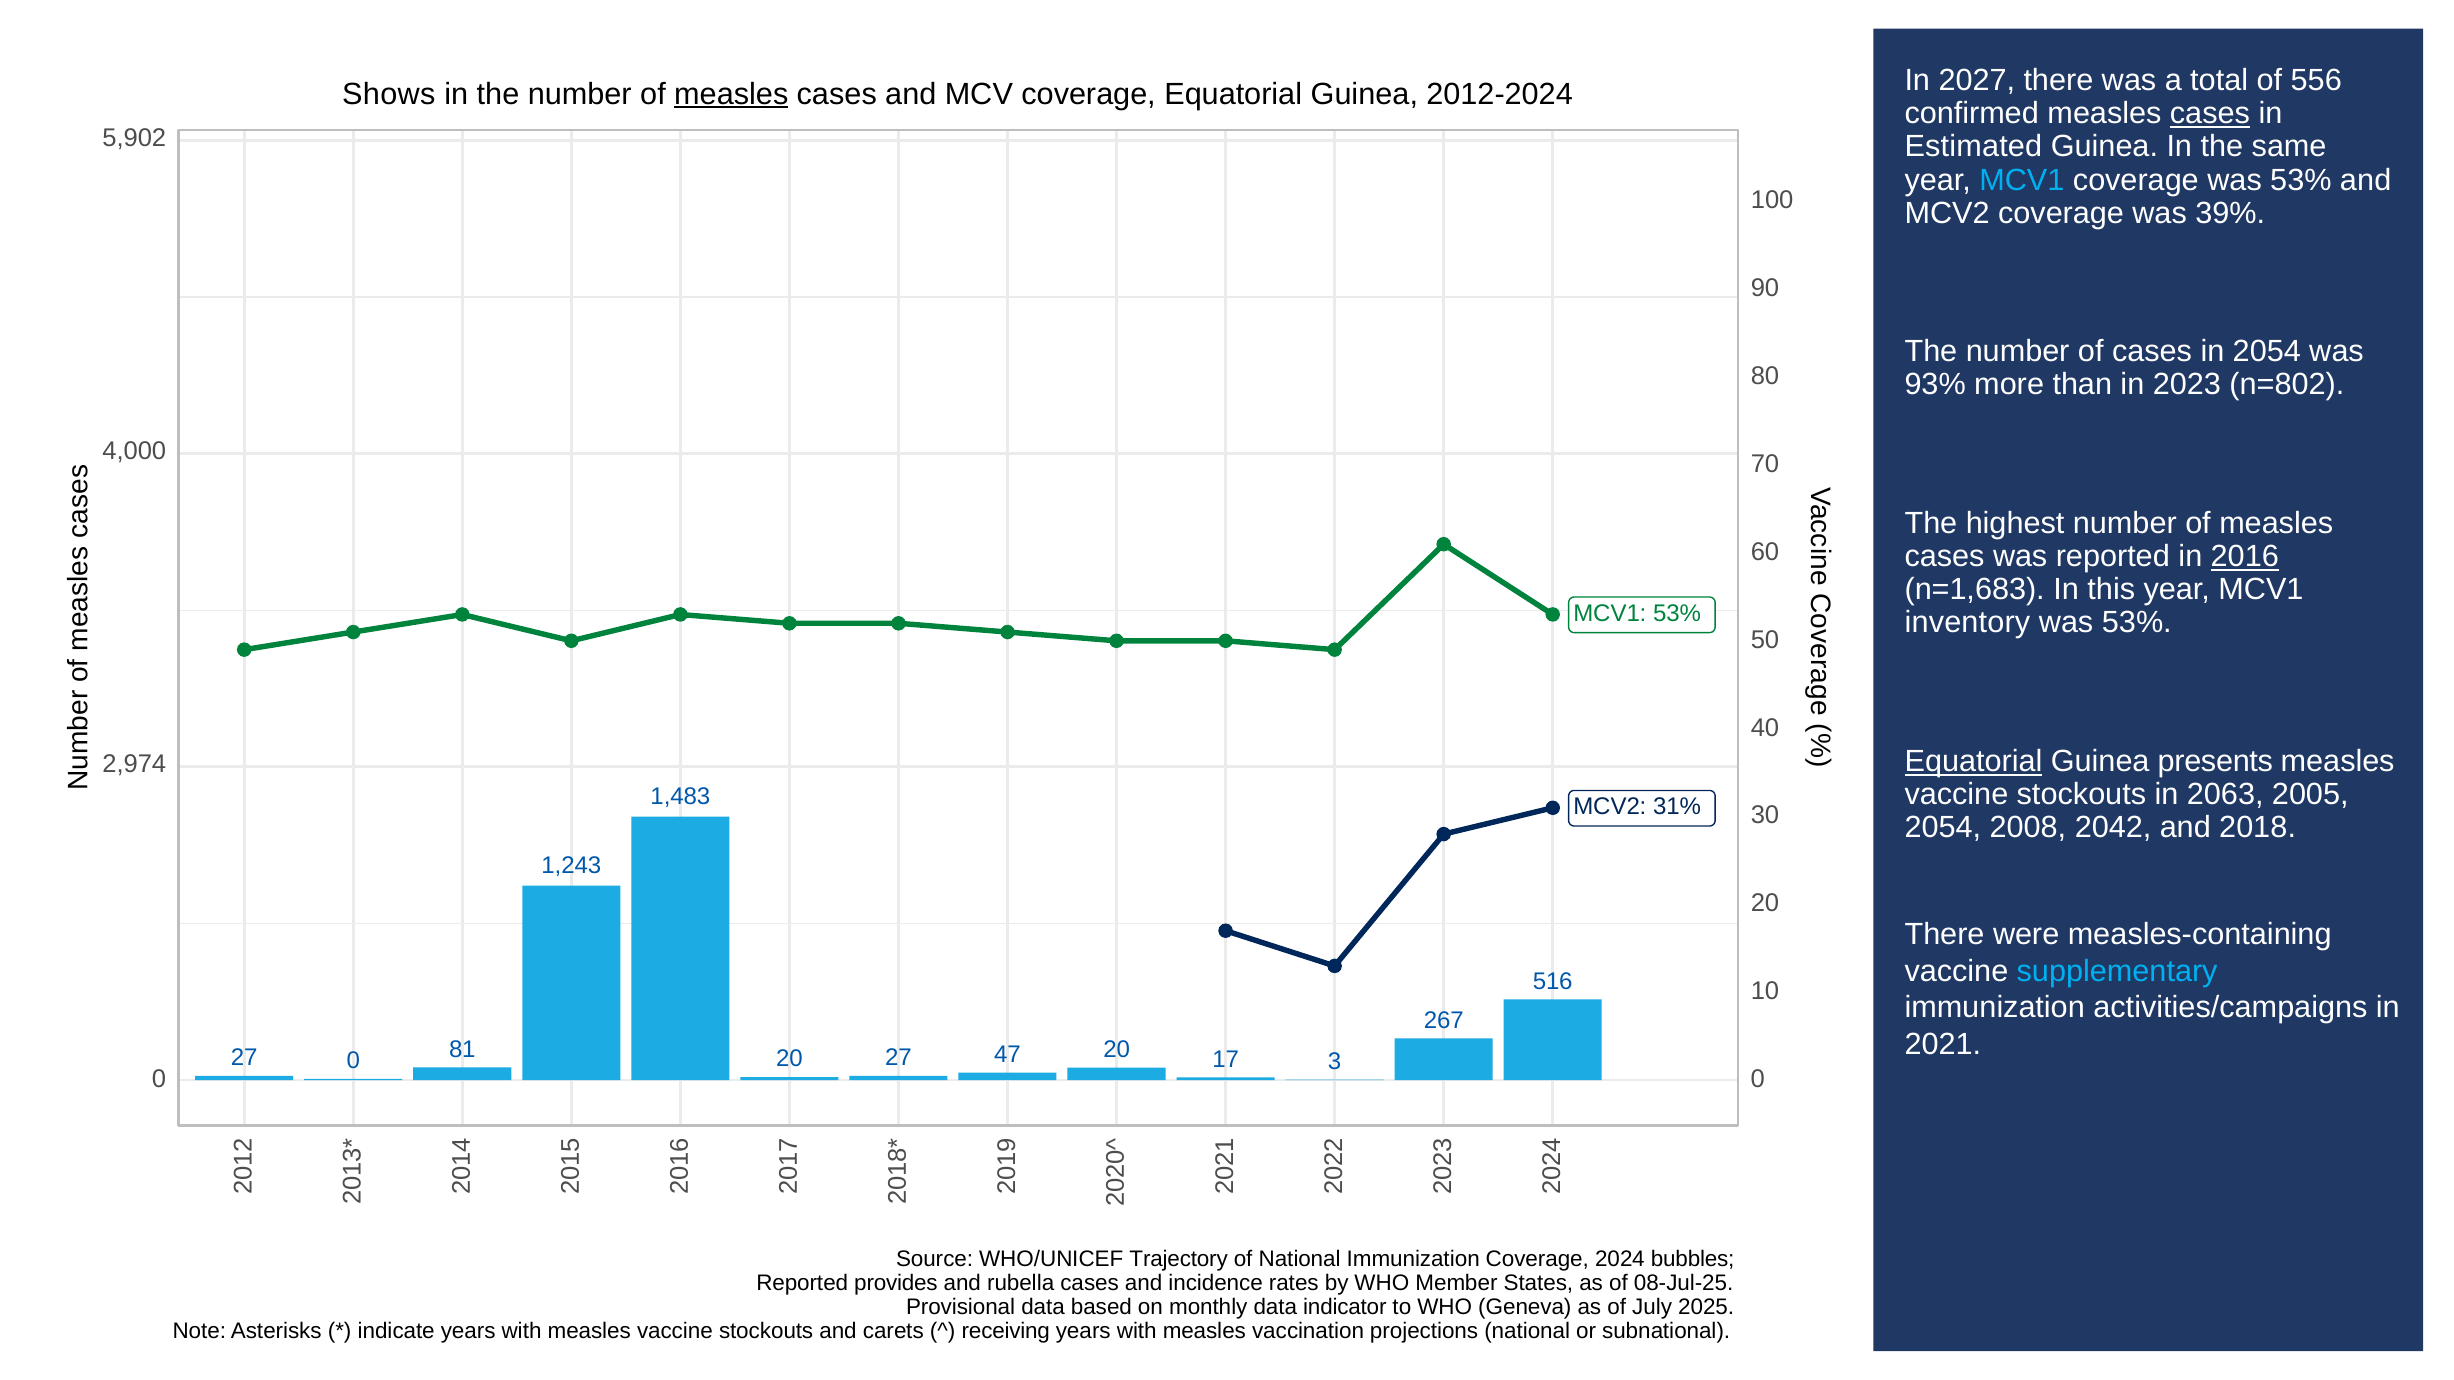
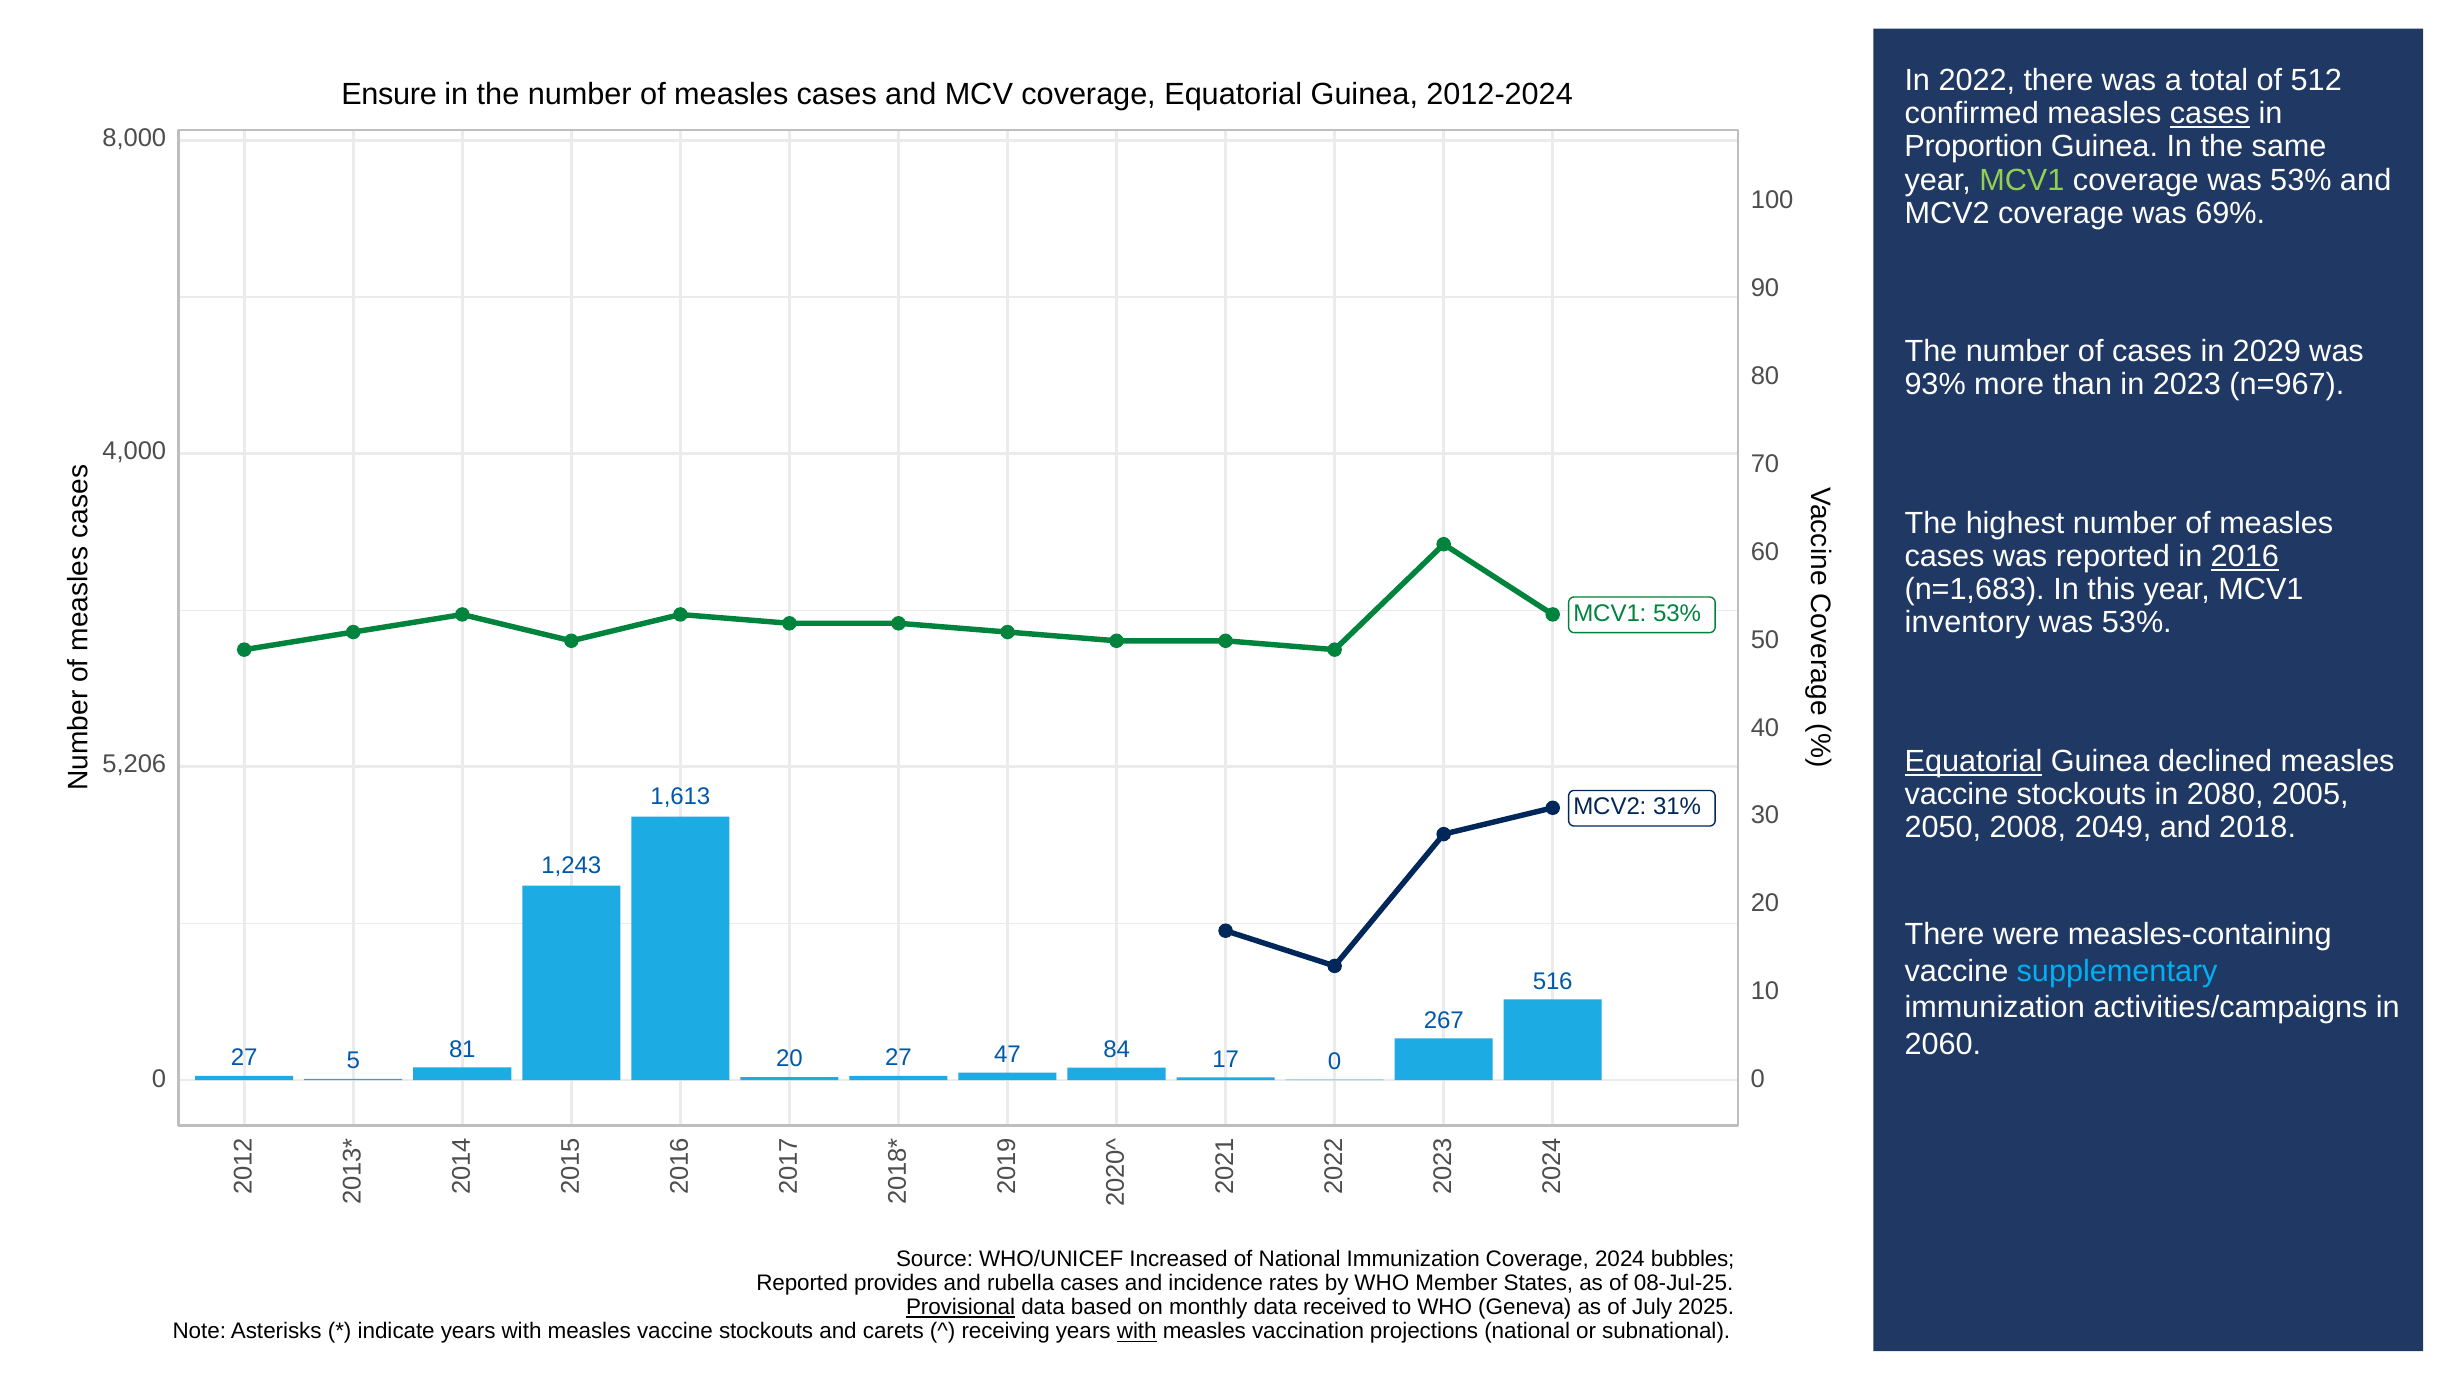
2027: 2027 -> 2022 (1977, 81)
556: 556 -> 512 (2316, 81)
Shows: Shows -> Ensure (389, 94)
measles underline: present -> none (731, 94)
5,902: 5,902 -> 8,000 (134, 138)
Estimated: Estimated -> Proportion (1974, 147)
MCV1 colour: light blue -> light green (2022, 180)
39%: 39% -> 69% (2230, 213)
in 2054: 2054 -> 2029 (2267, 352)
n=802: n=802 -> n=967 (2287, 385)
presents: presents -> declined (2215, 762)
2,974: 2,974 -> 5,206 (134, 764)
2063: 2063 -> 2080 (2225, 795)
1,483: 1,483 -> 1,613 (680, 797)
2054: 2054 -> 2050 (1943, 828)
2042: 2042 -> 2049 (2113, 828)
2021: 2021 -> 2060 (1943, 1045)
27 0: 0 -> 5 (353, 1061)
47 20: 20 -> 84 (1117, 1050)
17 3: 3 -> 0 (1335, 1062)
Trajectory: Trajectory -> Increased (1179, 1259)
Provisional underline: none -> present (961, 1308)
indicator: indicator -> received (1345, 1308)
with underline: none -> present (1137, 1332)
